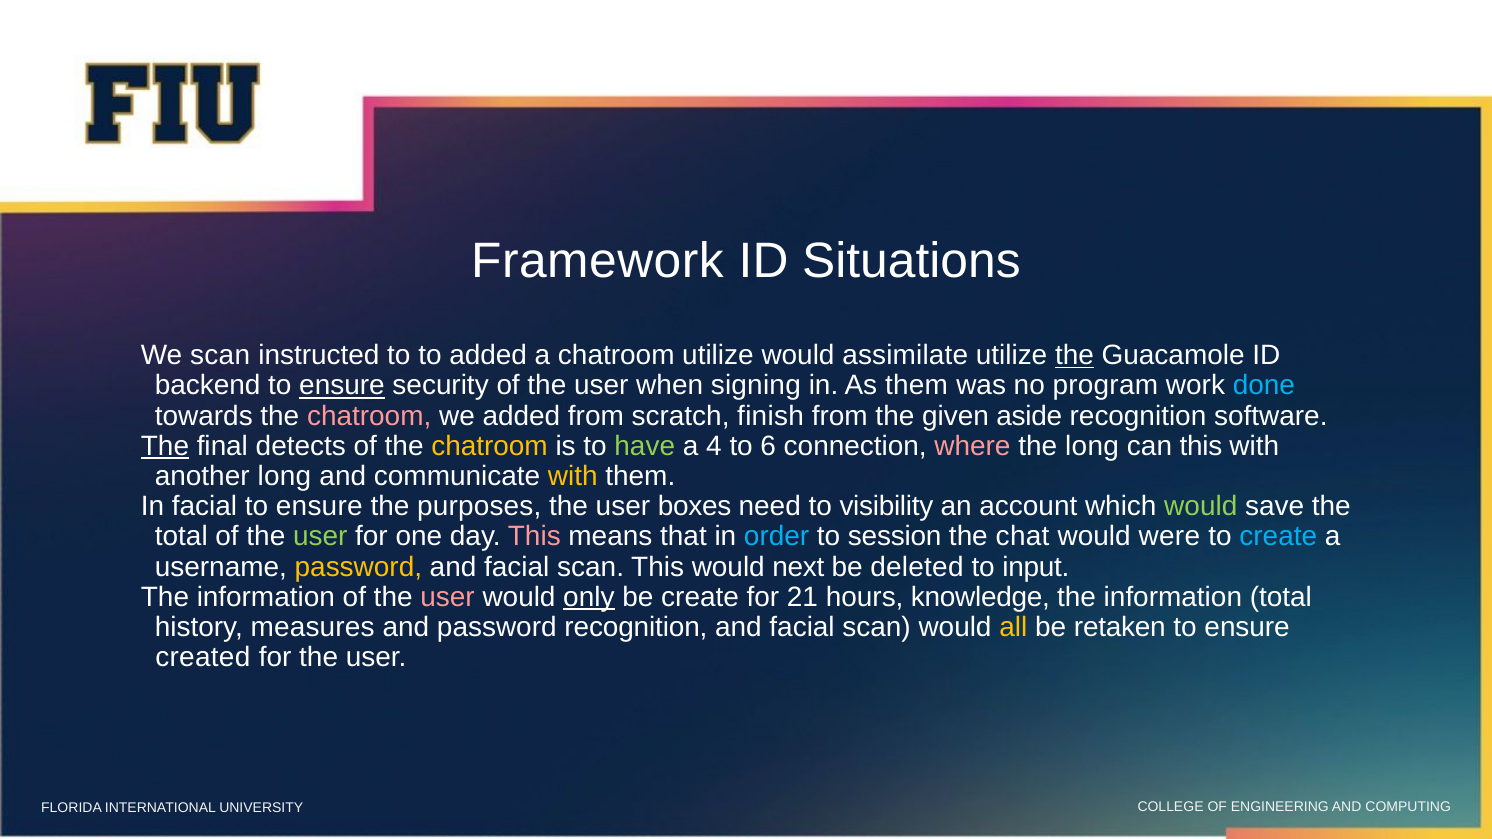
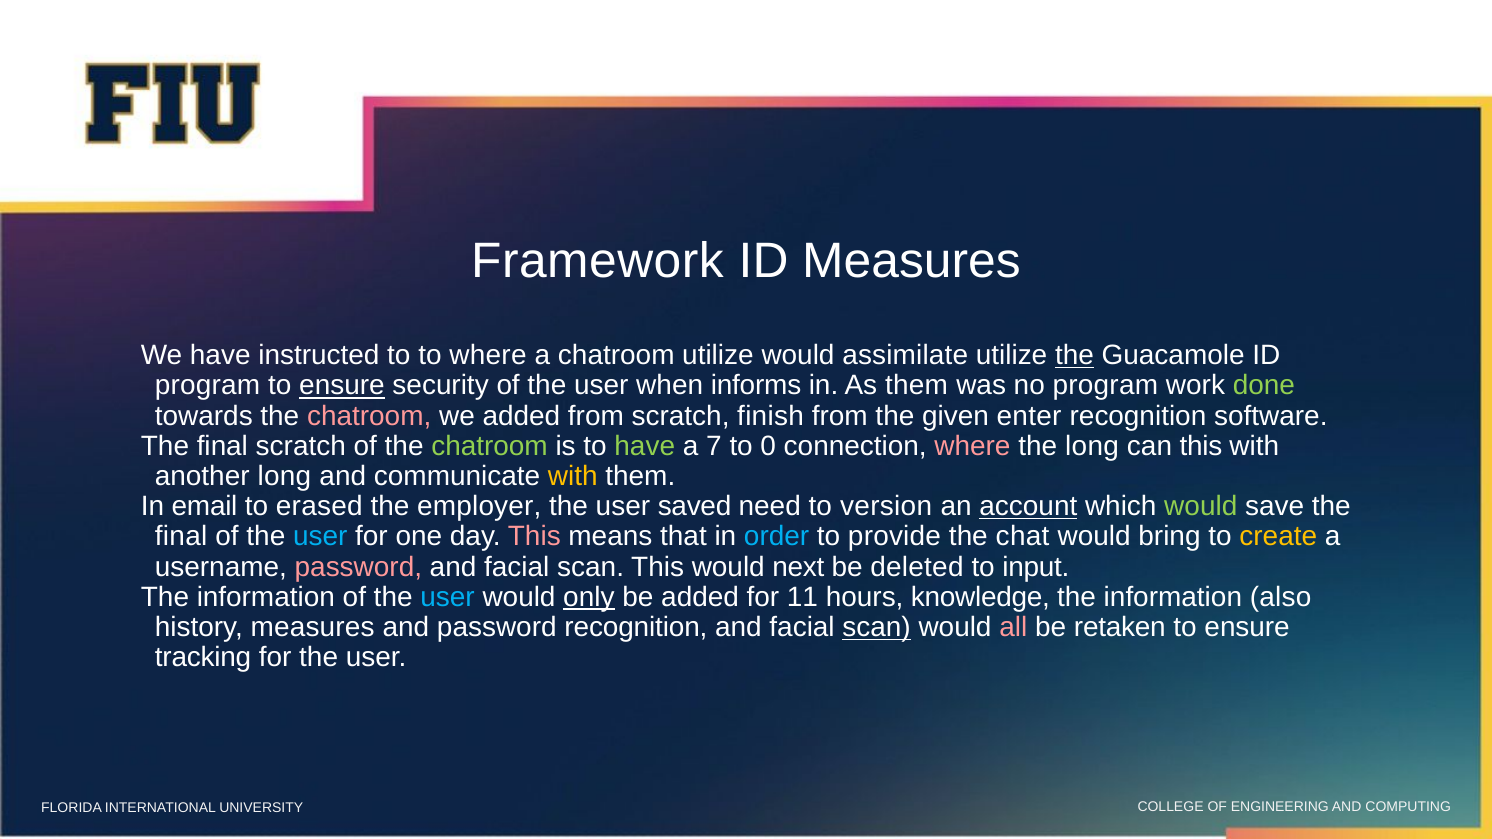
ID Situations: Situations -> Measures (911, 262)
We scan: scan -> have (220, 356)
to added: added -> where (488, 356)
backend: backend -> program (208, 386)
signing: signing -> informs (756, 386)
done colour: light blue -> light green (1264, 386)
aside: aside -> enter (1029, 416)
The underline: present -> none (165, 446)
final detects: detects -> scratch (301, 446)
chatroom colour: yellow -> light green (490, 446)
4: 4 -> 7 (714, 446)
6: 6 -> 0 (768, 446)
In facial: facial -> email (205, 507)
ensure: ensure -> erased (319, 507)
purposes: purposes -> employer (479, 507)
boxes: boxes -> saved (695, 507)
visibility: visibility -> version (886, 507)
account underline: none -> present (1028, 507)
total: total -> final (181, 537)
user colour: light green -> light blue (320, 537)
session: session -> provide (894, 537)
were: were -> bring (1169, 537)
create colour: light blue -> yellow (1278, 537)
password colour: yellow -> pink (358, 567)
user colour: pink -> light blue (448, 597)
be create: create -> added (700, 597)
21: 21 -> 11 (803, 597)
information total: total -> also (1281, 597)
scan underline: none -> present (877, 628)
all colour: yellow -> pink (1013, 628)
created: created -> tracking (203, 658)
